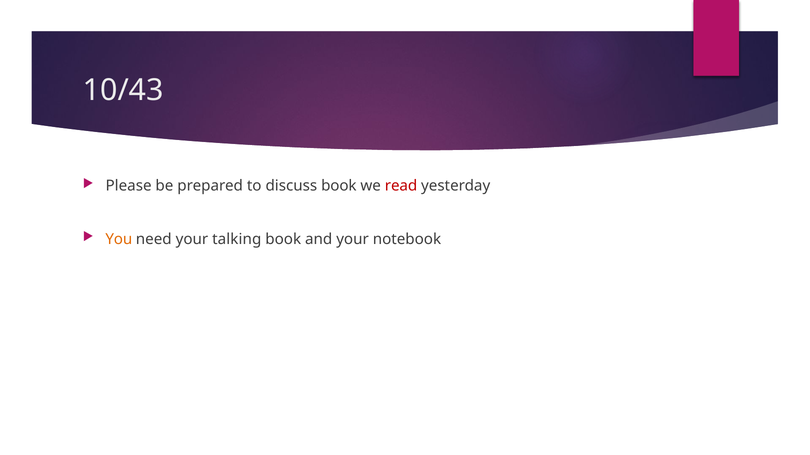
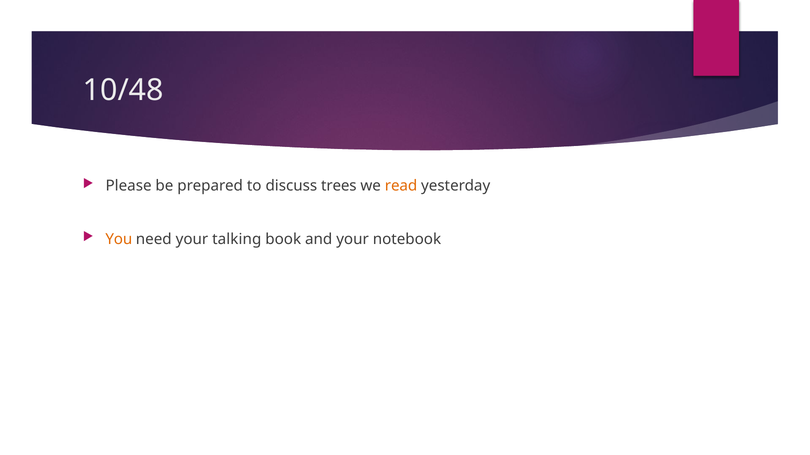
10/43: 10/43 -> 10/48 (123, 90)
discuss book: book -> trees (339, 186)
read colour: red -> orange (401, 186)
